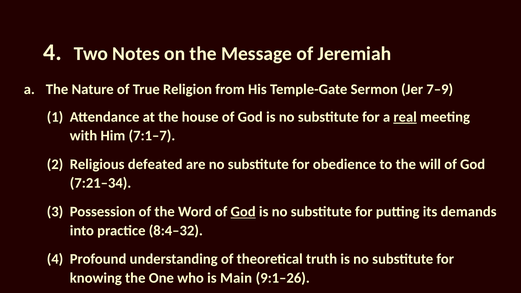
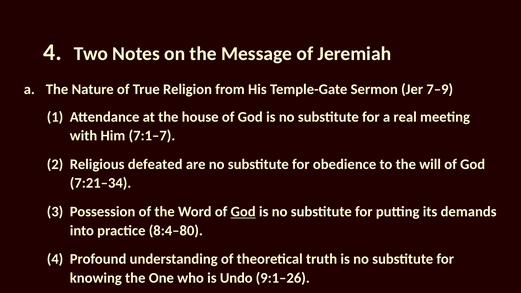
real underline: present -> none (405, 117)
8:4–32: 8:4–32 -> 8:4–80 (176, 231)
Main: Main -> Undo (236, 278)
